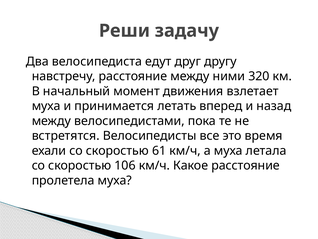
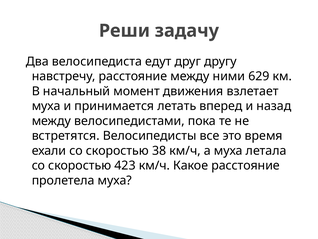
320: 320 -> 629 (259, 76)
61: 61 -> 38 (159, 150)
106: 106 -> 423 (125, 165)
